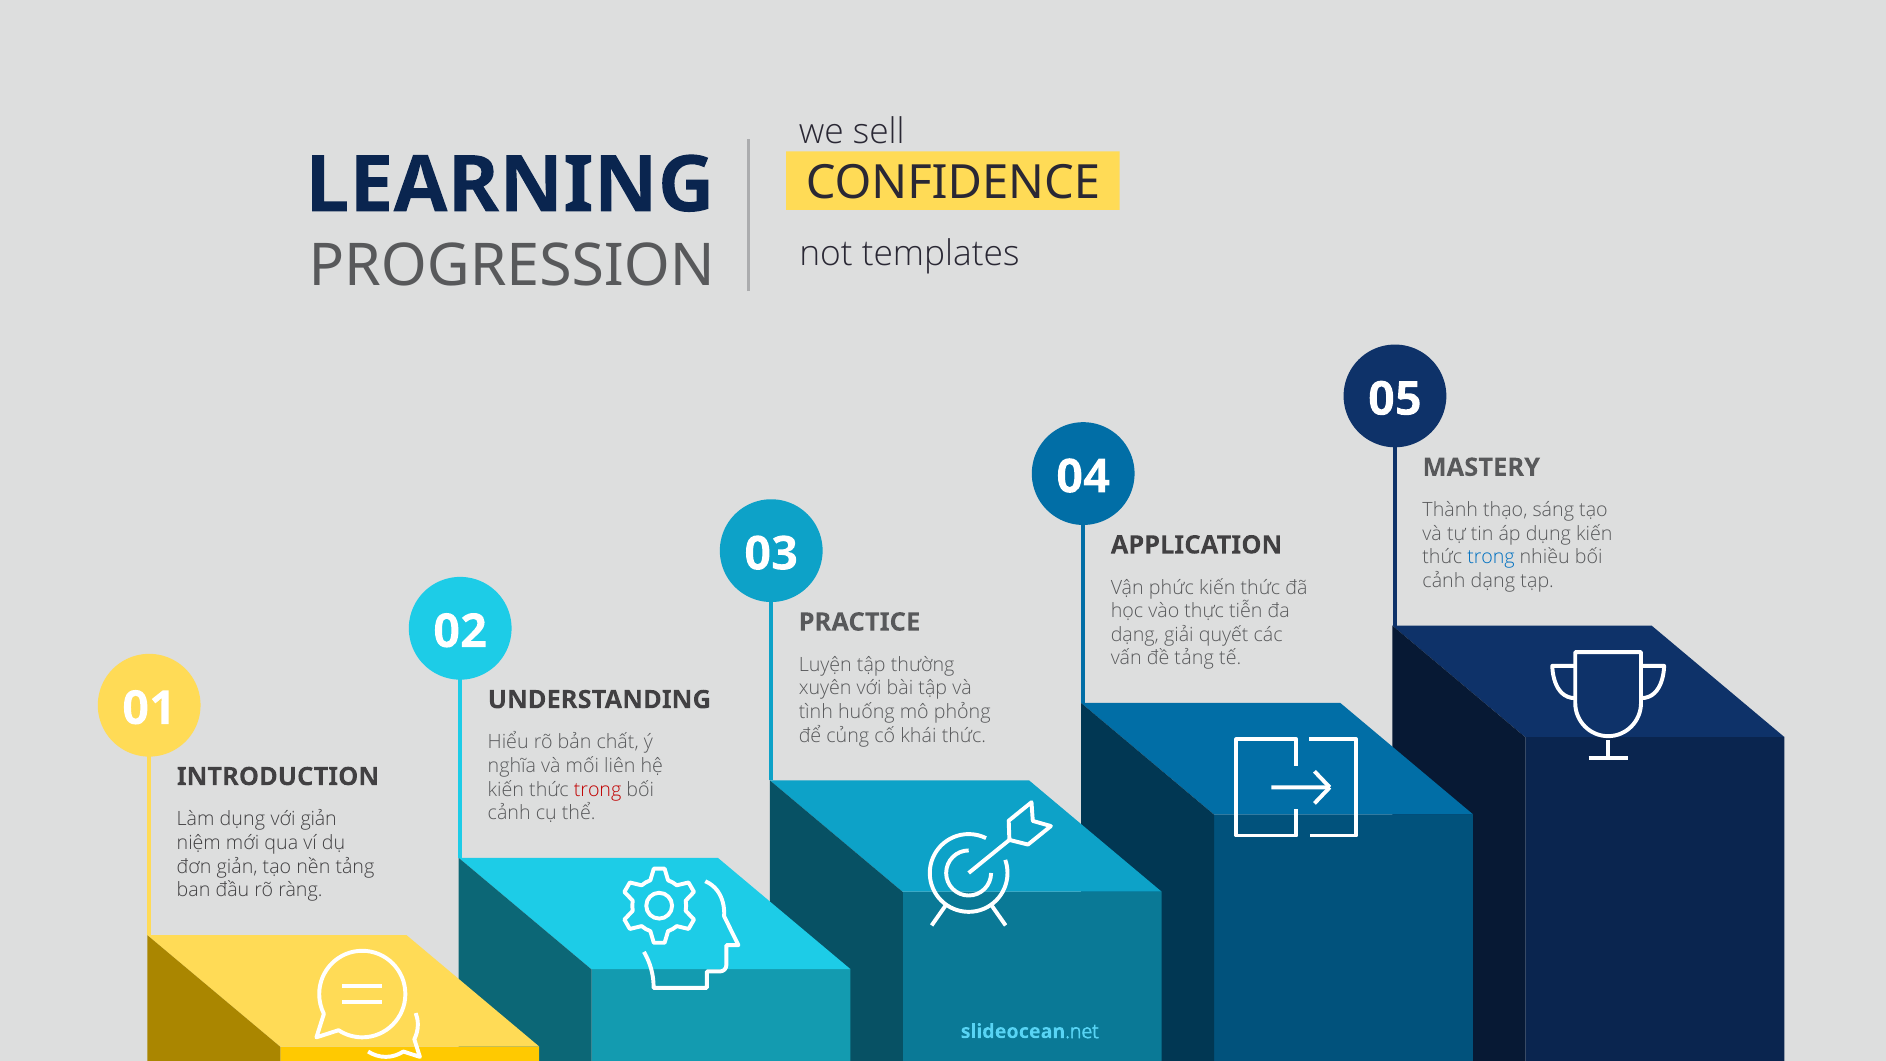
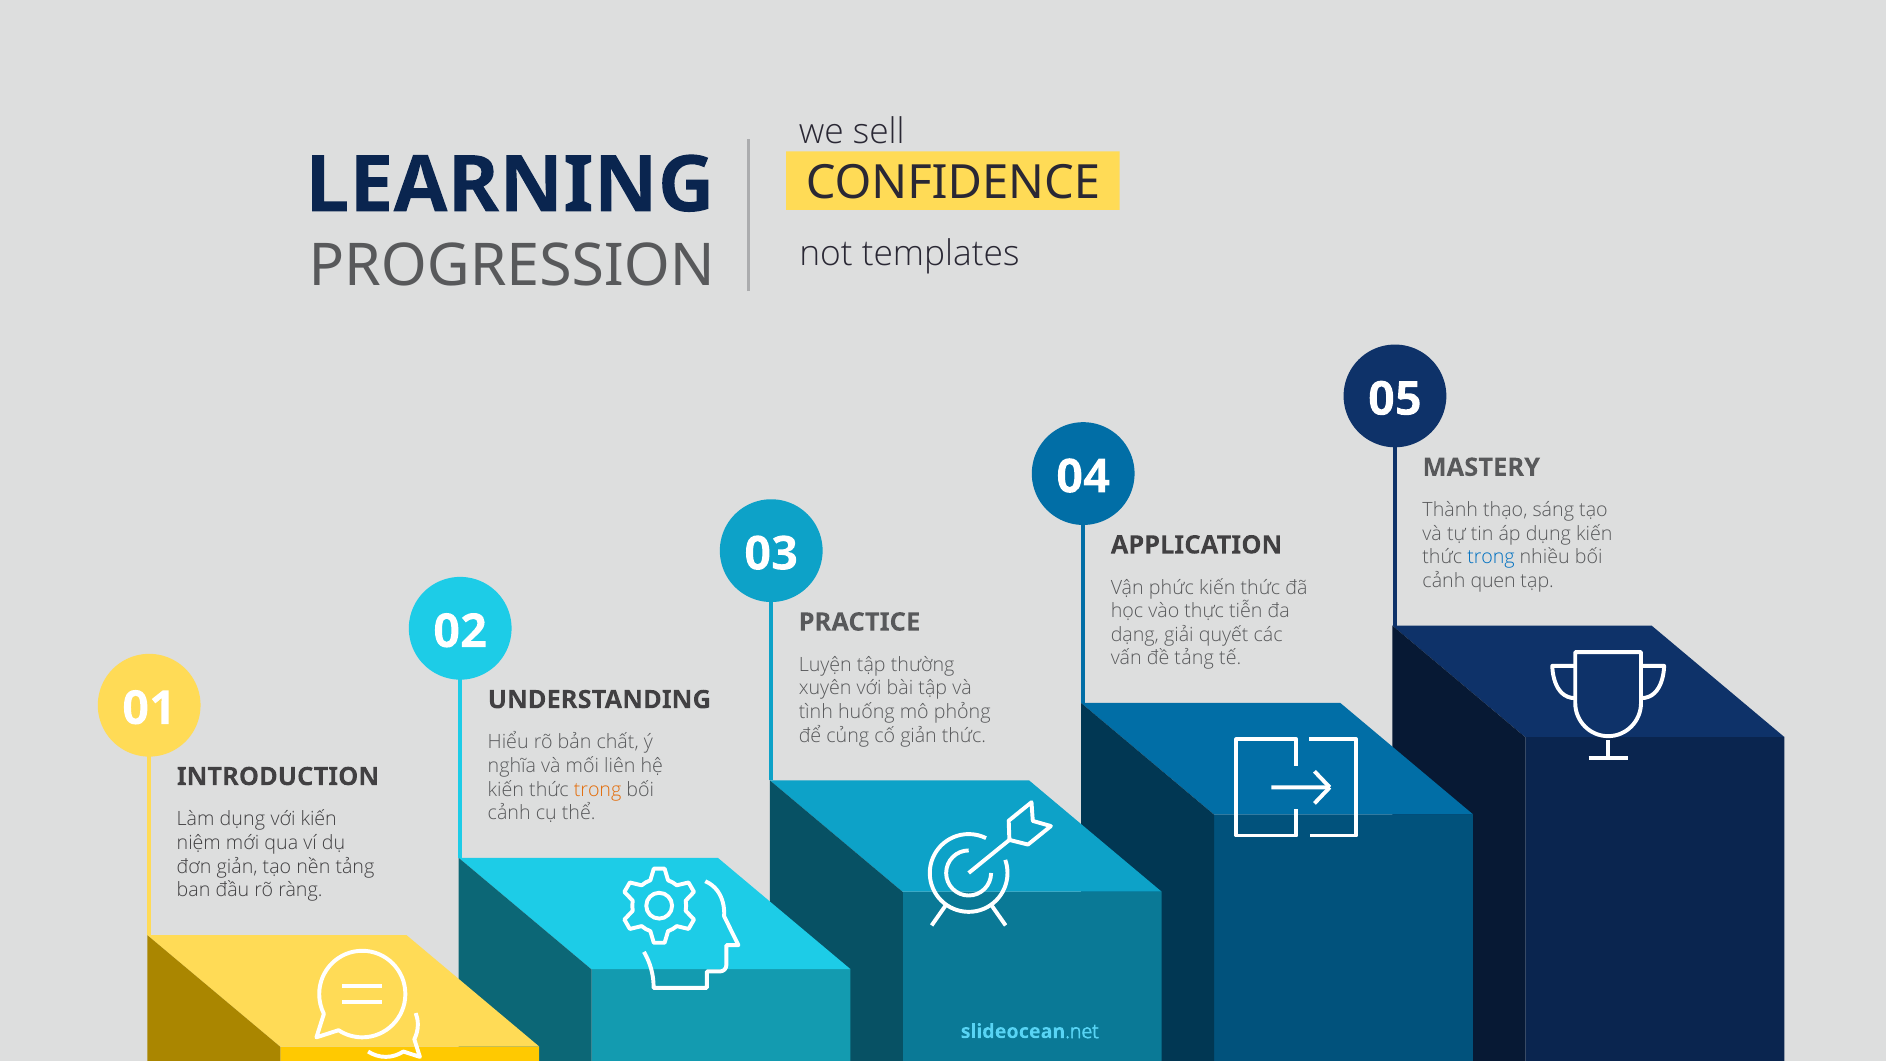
cảnh dạng: dạng -> quen (1493, 581)
cố khái: khái -> giản (919, 735)
trong colour: red -> orange (598, 790)
với giản: giản -> kiến (319, 819)
